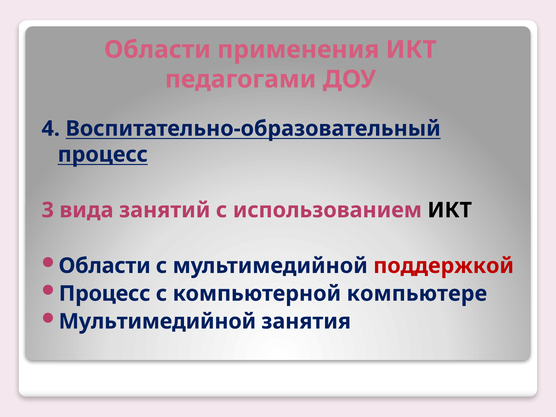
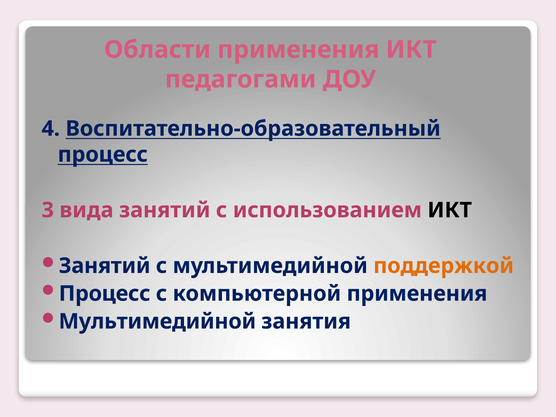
Области: Области -> Занятий (105, 266)
поддержкой colour: red -> orange (444, 266)
компьютерной компьютере: компьютере -> применения (417, 294)
